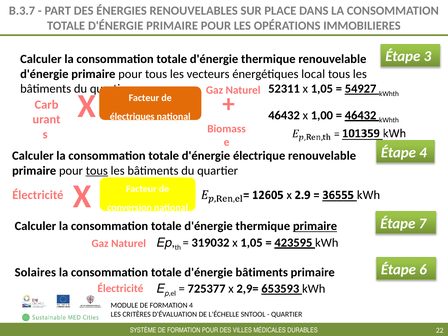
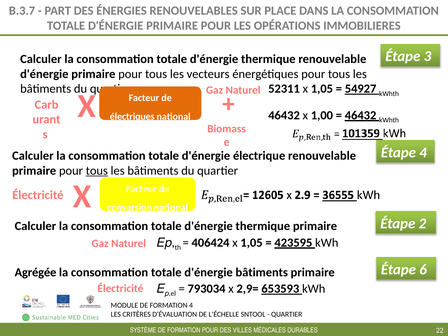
énergétiques local: local -> pour (313, 74)
7: 7 -> 2 (423, 223)
primaire underline: present -> none (315, 226)
319032: 319032 -> 406424 (211, 243)
Solaires: Solaires -> Agrégée (35, 272)
725377: 725377 -> 793034 (207, 289)
